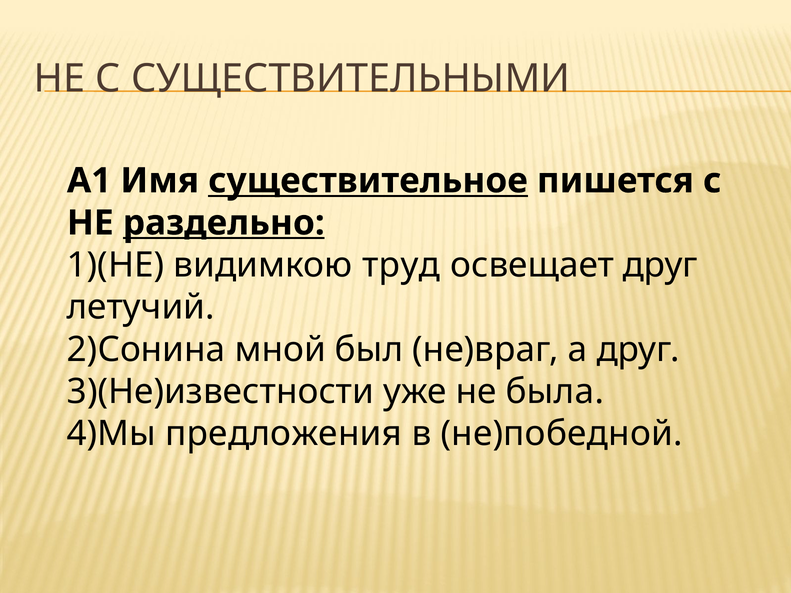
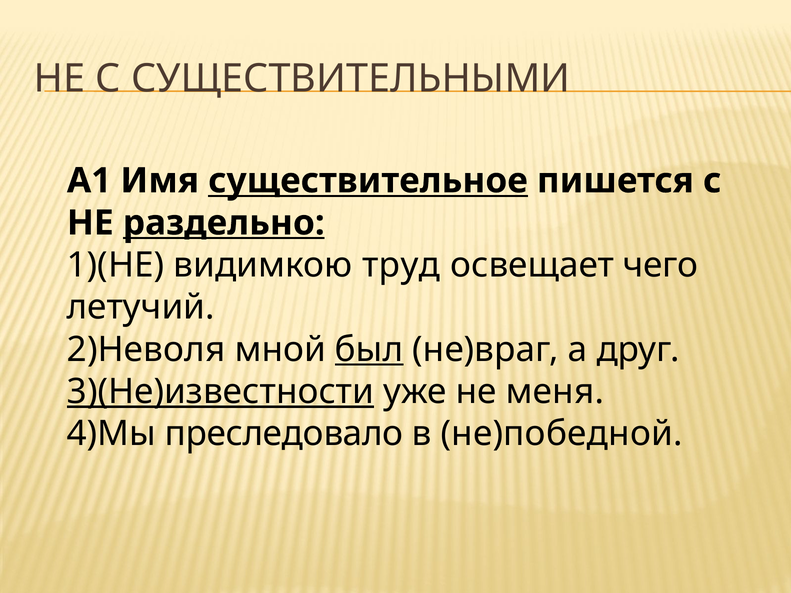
освещает друг: друг -> чего (660, 265)
2)Сонина: 2)Сонина -> 2)Неволя (146, 350)
был underline: none -> present (369, 350)
3)(Не)известности underline: none -> present (220, 392)
была: была -> меня (555, 392)
предложения: предложения -> преследовало (284, 434)
